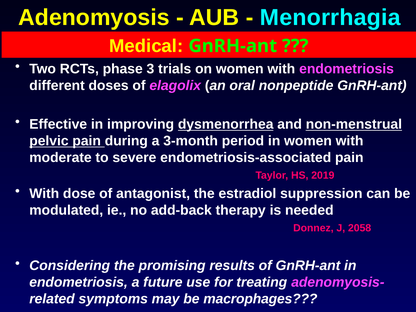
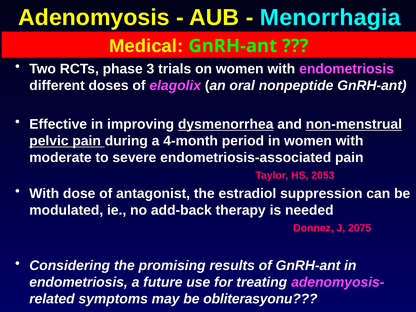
3-month: 3-month -> 4-month (191, 141)
2019: 2019 -> 2053 (323, 175)
2058: 2058 -> 2075 (360, 228)
macrophages: macrophages -> obliterasyonu (260, 299)
